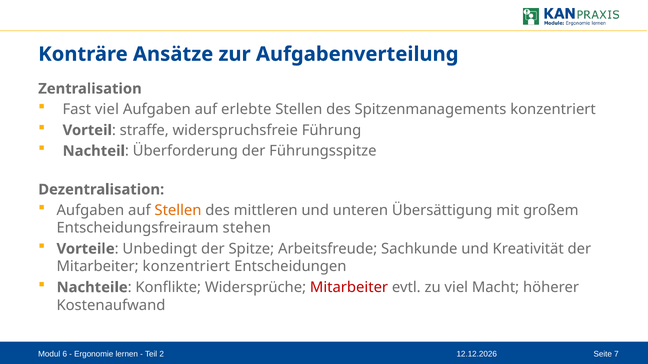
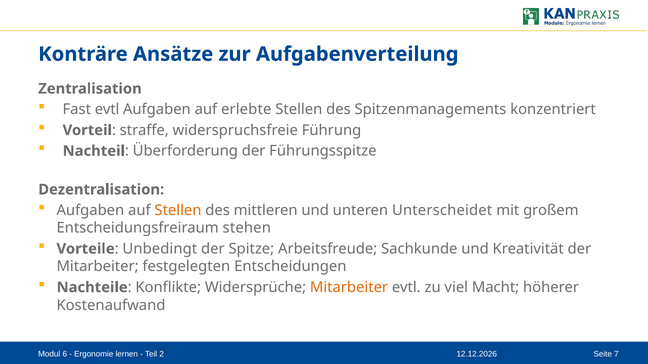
Fast viel: viel -> evtl (107, 110)
Übersättigung: Übersättigung -> Unterscheidet (442, 211)
Mitarbeiter konzentriert: konzentriert -> festgelegten (186, 267)
Mitarbeiter colour: red -> orange (349, 288)
